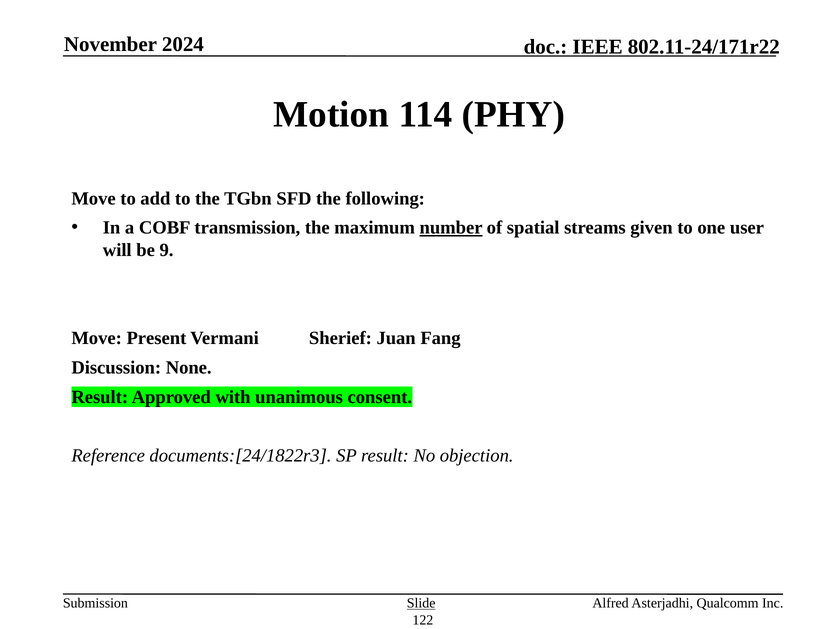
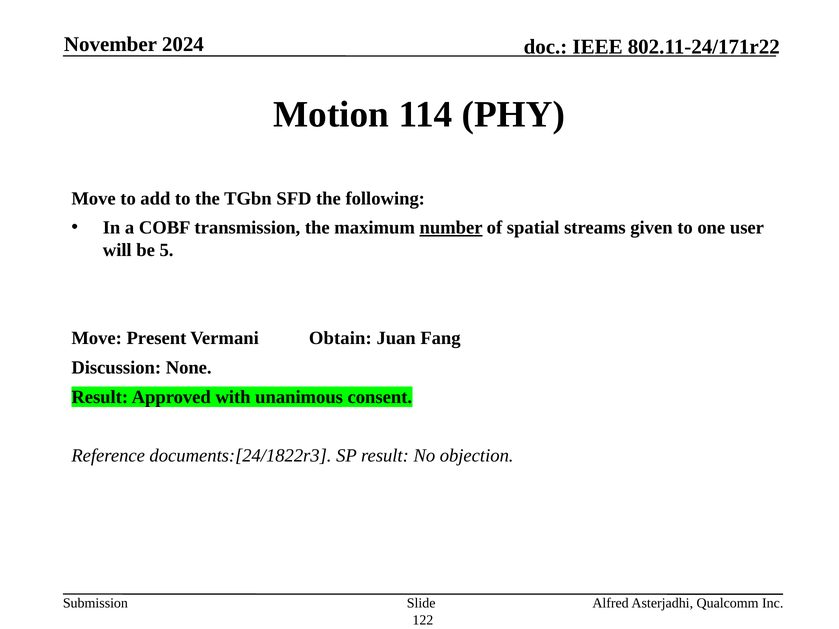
9: 9 -> 5 (166, 250)
Sherief: Sherief -> Obtain (340, 338)
Slide underline: present -> none (421, 603)
